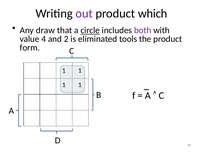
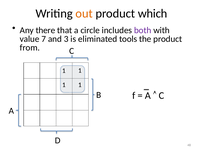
out colour: purple -> orange (84, 14)
draw: draw -> there (45, 30)
circle underline: present -> none (90, 30)
4: 4 -> 7 (44, 39)
2: 2 -> 3 (66, 39)
form: form -> from (30, 48)
